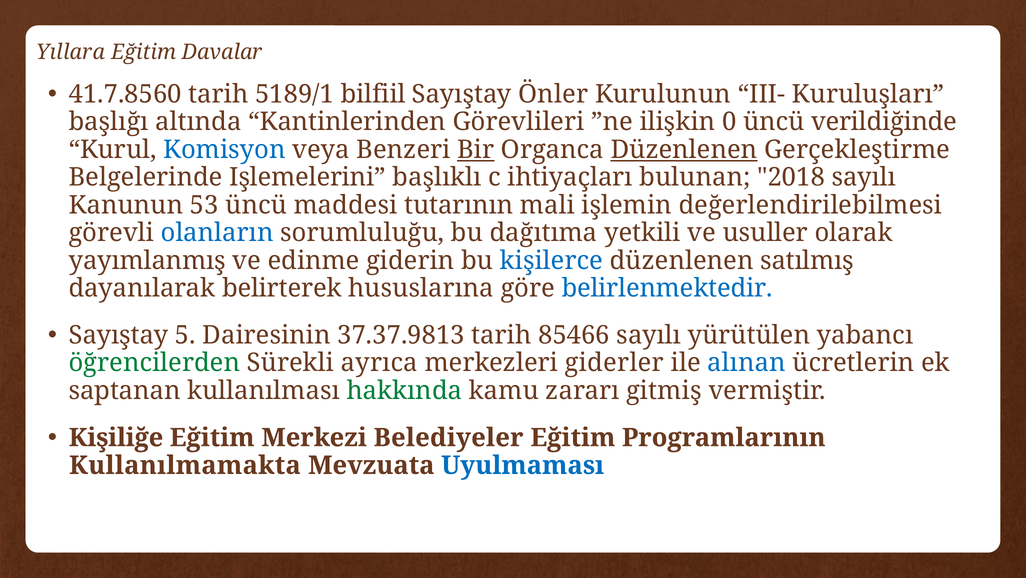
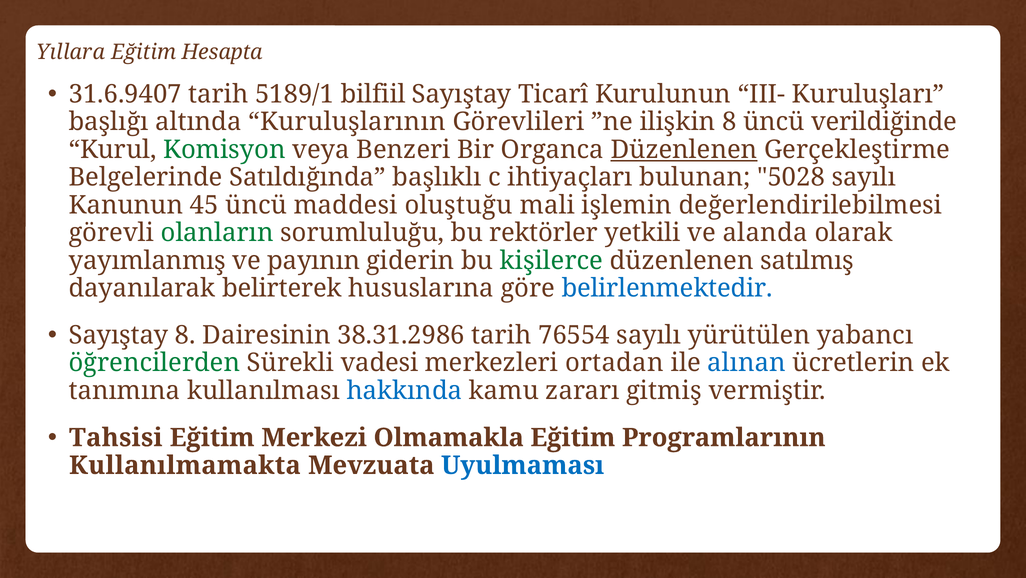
Davalar: Davalar -> Hesapta (222, 52)
41.7.8560: 41.7.8560 -> 31.6.9407 (125, 94)
Önler: Önler -> Ticarî (553, 94)
Kantinlerinden: Kantinlerinden -> Kuruluşlarının (347, 122)
ilişkin 0: 0 -> 8 (729, 122)
Komisyon colour: blue -> green (224, 149)
Bir underline: present -> none (476, 149)
Işlemelerini: Işlemelerini -> Satıldığında (308, 177)
2018: 2018 -> 5028 (791, 177)
53: 53 -> 45 (204, 205)
tutarının: tutarının -> oluştuğu (459, 205)
olanların colour: blue -> green (217, 233)
dağıtıma: dağıtıma -> rektörler (544, 233)
usuller: usuller -> alanda (765, 233)
edinme: edinme -> payının (314, 260)
kişilerce colour: blue -> green (551, 260)
Sayıştay 5: 5 -> 8 (185, 335)
37.37.9813: 37.37.9813 -> 38.31.2986 (401, 335)
85466: 85466 -> 76554 (574, 335)
ayrıca: ayrıca -> vadesi (380, 363)
giderler: giderler -> ortadan (614, 363)
saptanan: saptanan -> tanımına (125, 390)
hakkında colour: green -> blue (404, 390)
Kişiliğe: Kişiliğe -> Tahsisi (116, 437)
Belediyeler: Belediyeler -> Olmamakla (449, 437)
